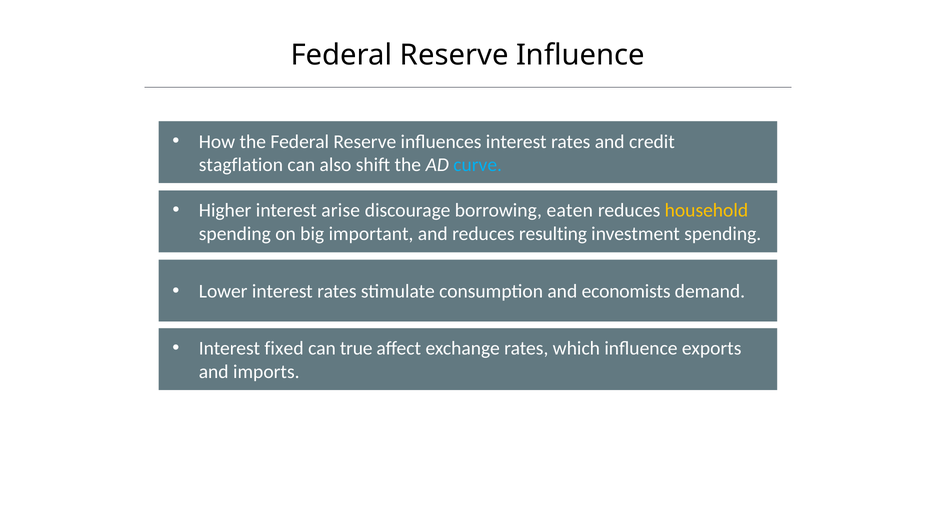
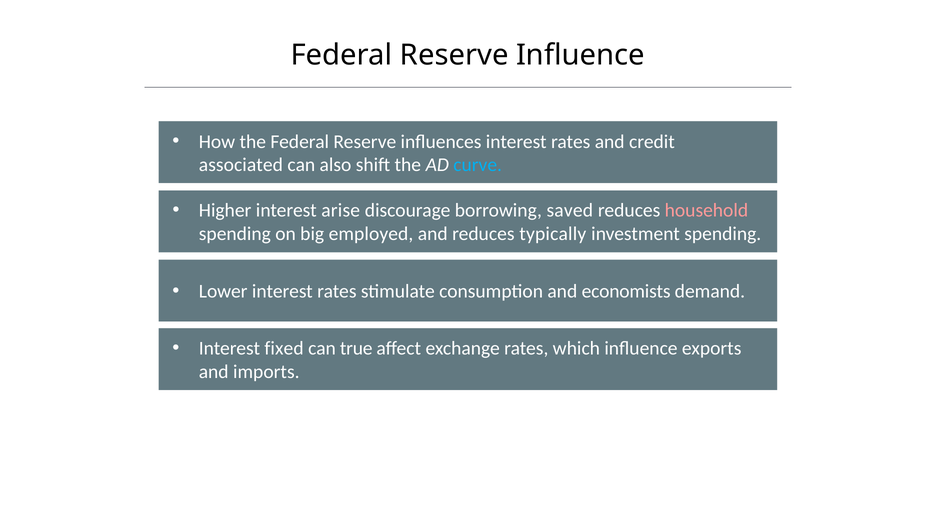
stagflation: stagflation -> associated (241, 165)
eaten: eaten -> saved (570, 211)
household colour: yellow -> pink (706, 211)
important: important -> employed (371, 234)
resulting: resulting -> typically (553, 234)
